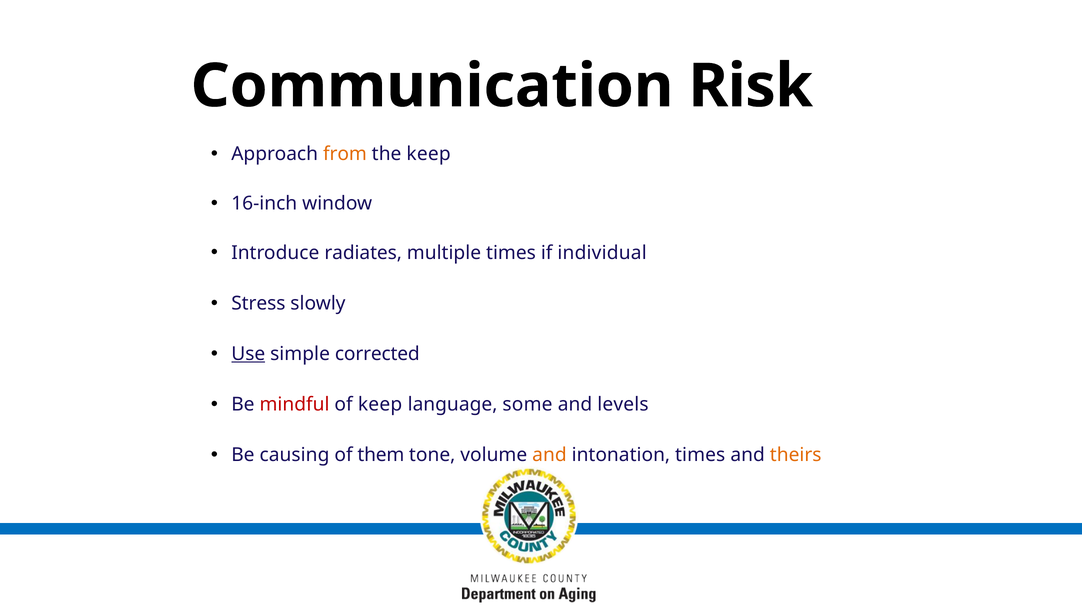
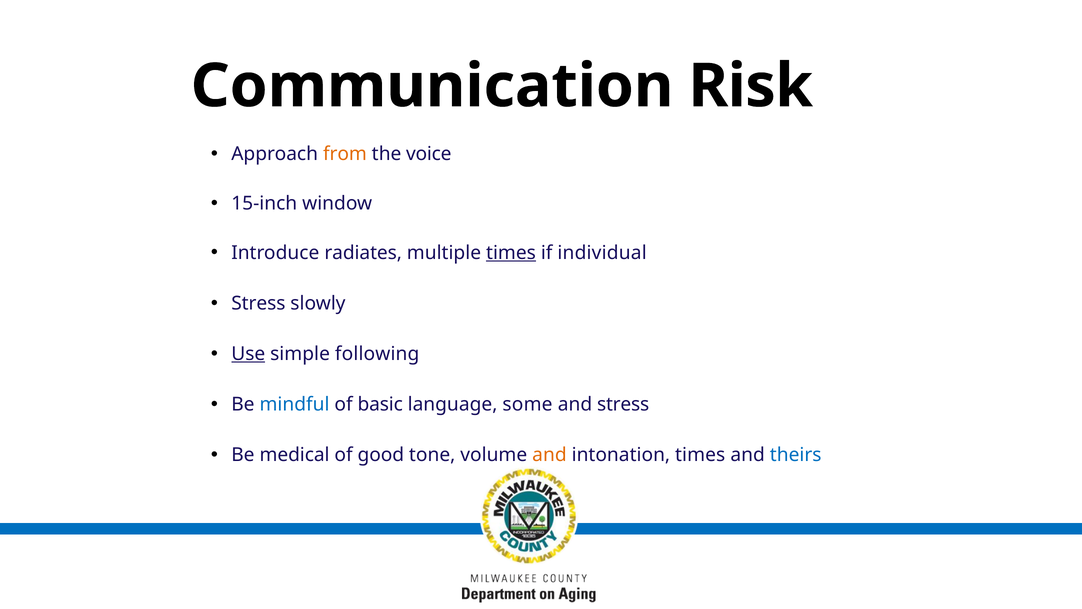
the keep: keep -> voice (429, 154)
16-inch: 16-inch -> 15-inch (264, 203)
times underline: none -> present (511, 253)
corrected: corrected -> following (377, 354)
mindful colour: red -> blue (295, 404)
of keep: keep -> basic (380, 404)
and levels: levels -> stress (623, 404)
causing: causing -> medical (295, 455)
them: them -> good (381, 455)
theirs colour: orange -> blue (796, 455)
